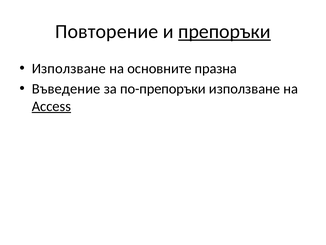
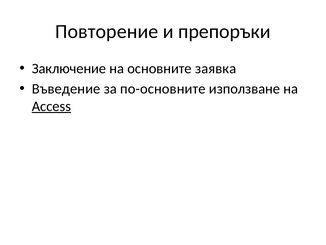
препоръки underline: present -> none (224, 32)
Използване: Използване -> Заключение (69, 68)
празна: празна -> заявка (216, 68)
по-препоръки: по-препоръки -> по-основните (163, 89)
